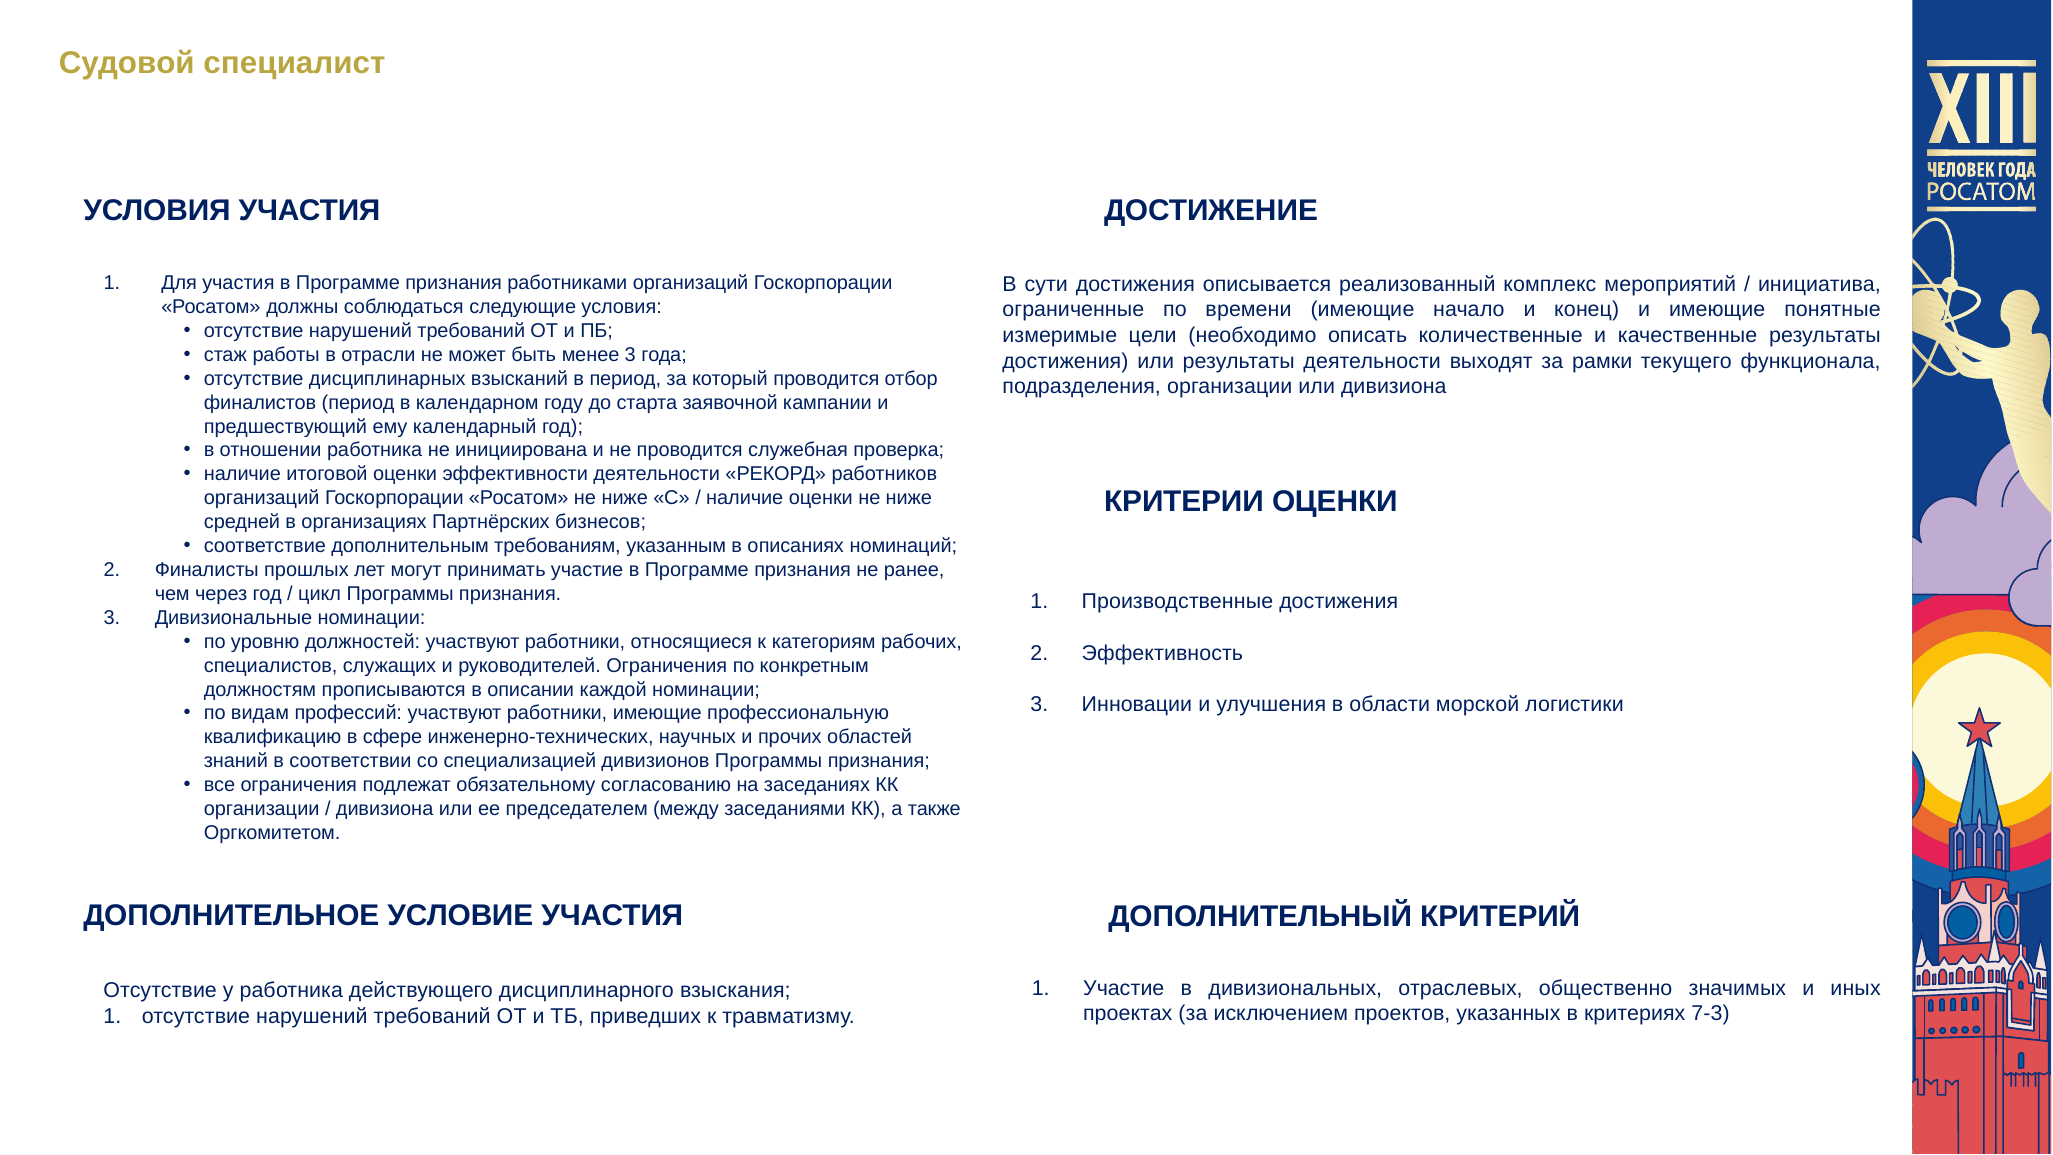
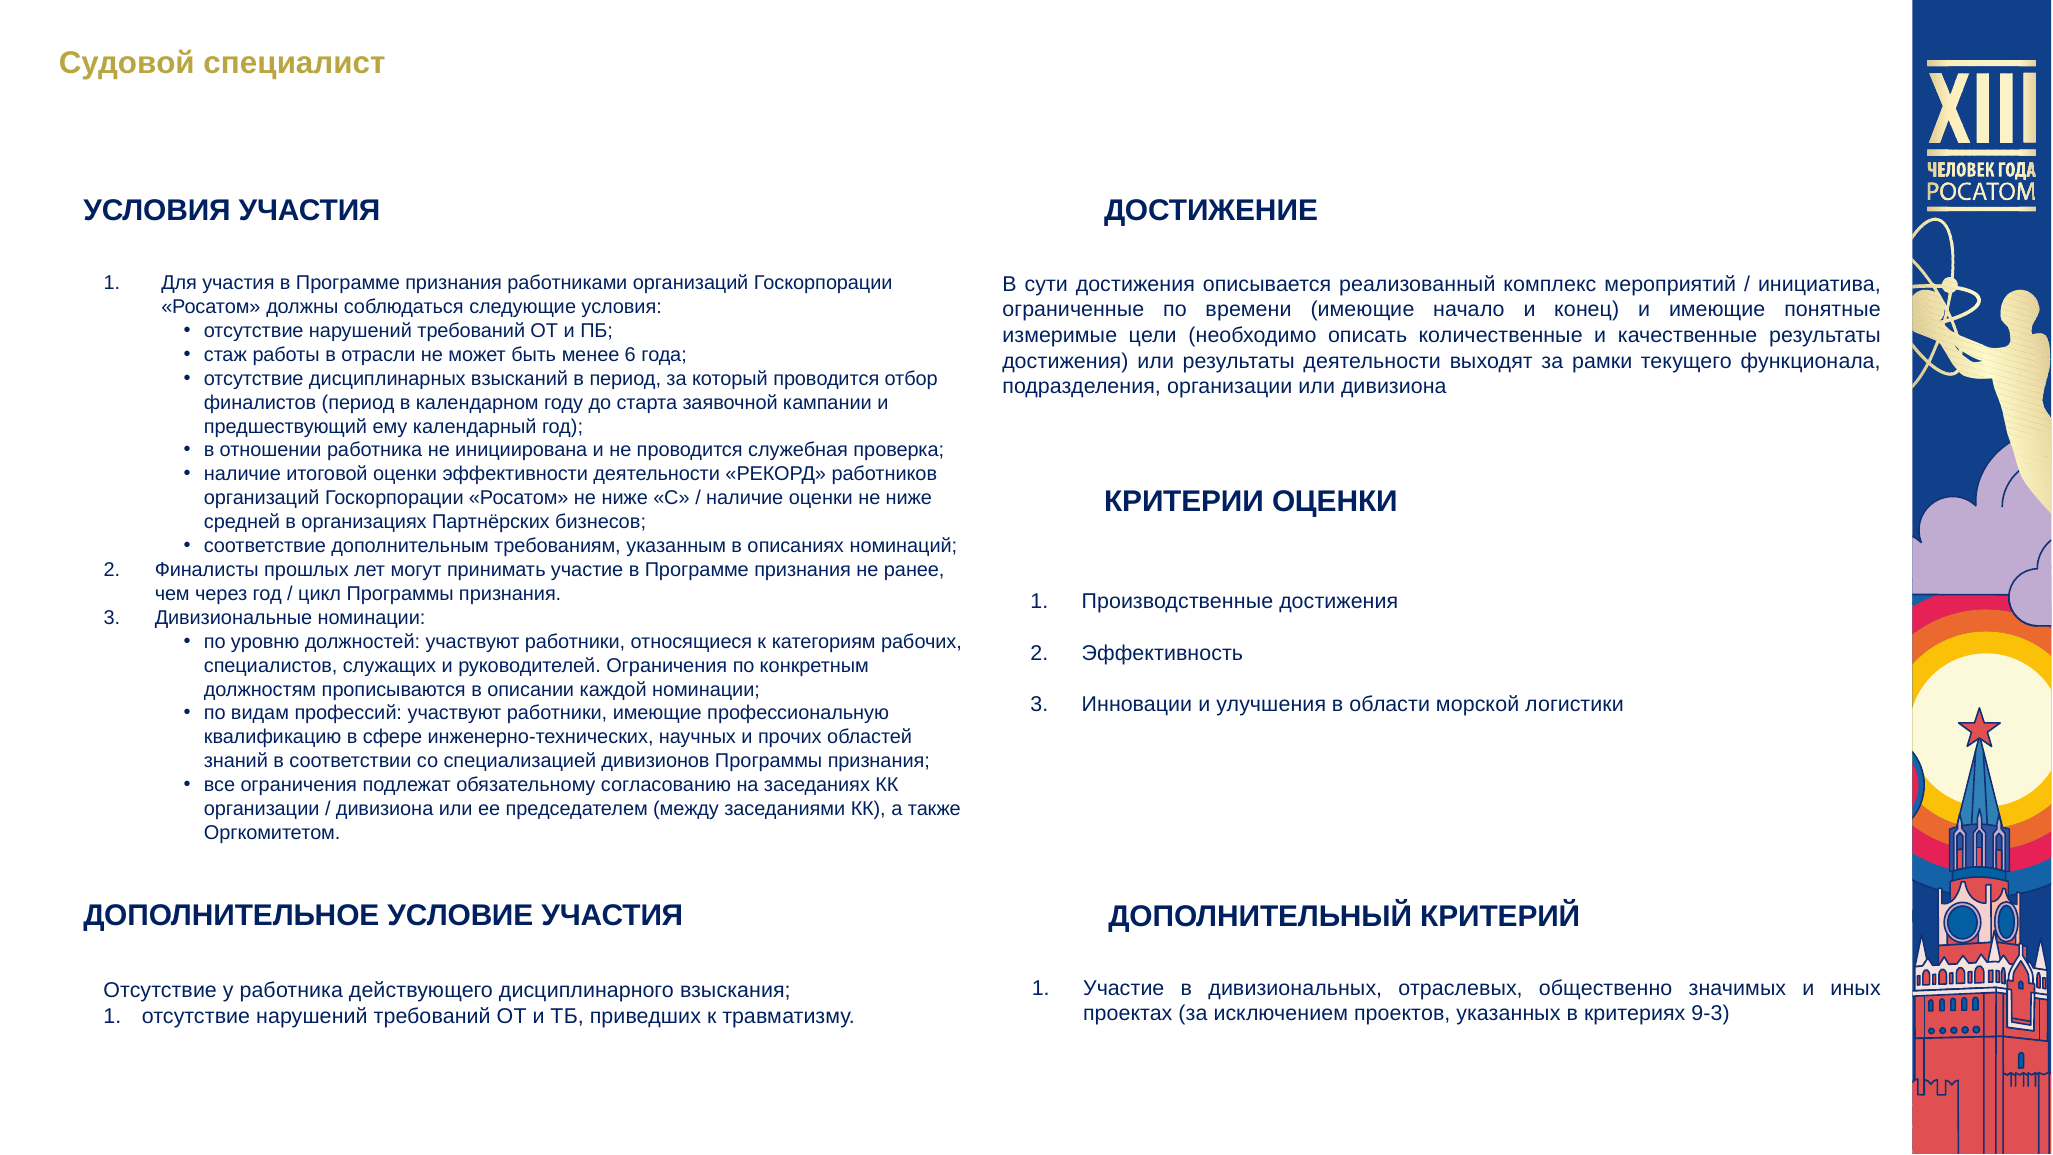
менее 3: 3 -> 6 (630, 355)
7-3: 7-3 -> 9-3 (1711, 1014)
